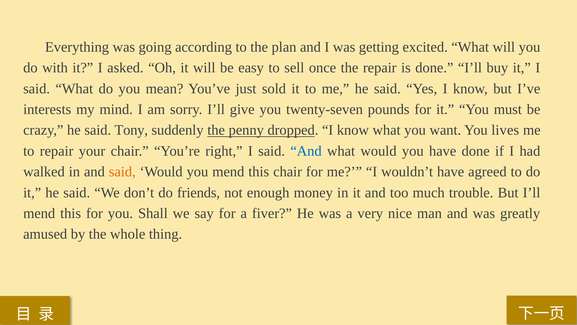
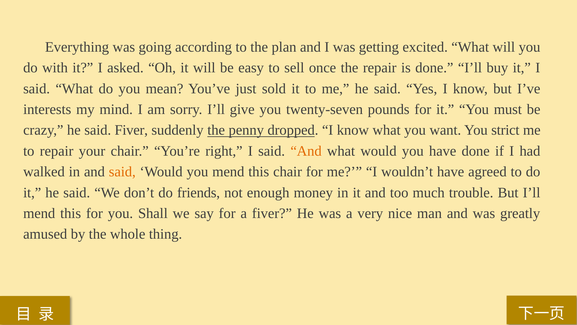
said Tony: Tony -> Fiver (131, 130)
lives: lives -> strict (505, 130)
And colour: blue -> orange (306, 151)
